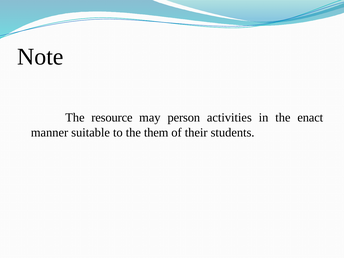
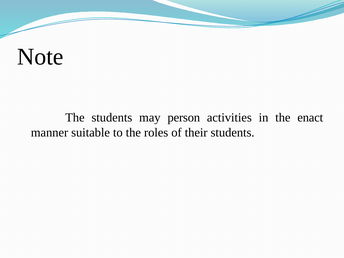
The resource: resource -> students (112, 118)
them: them -> roles (156, 132)
